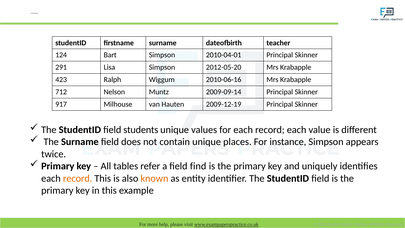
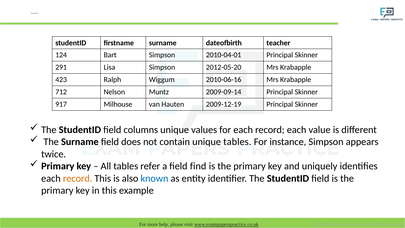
students: students -> columns (141, 130)
unique places: places -> tables (237, 142)
known colour: orange -> blue (154, 178)
